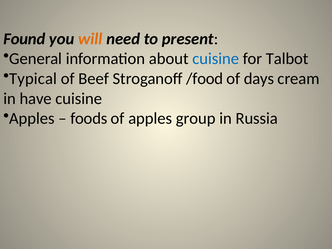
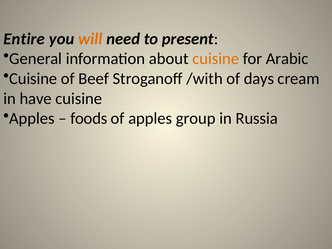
Found: Found -> Entire (24, 39)
cuisine colour: blue -> orange (216, 59)
Talbot: Talbot -> Arabic (287, 59)
Typical: Typical -> Cuisine (33, 79)
/food: /food -> /with (205, 79)
